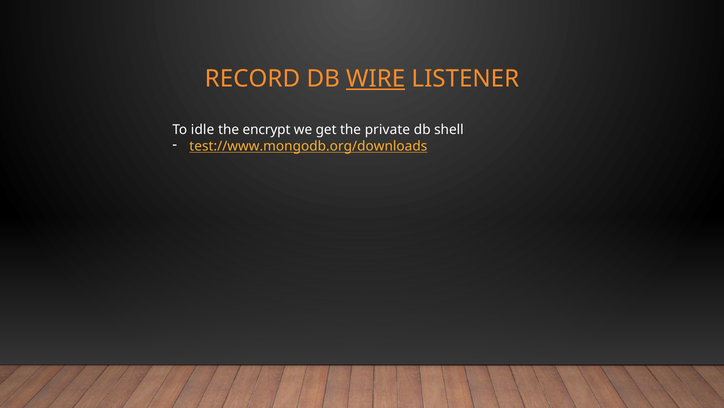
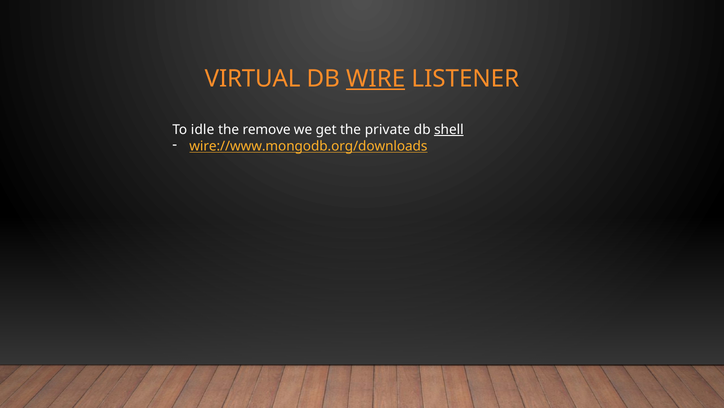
RECORD: RECORD -> VIRTUAL (253, 79)
encrypt: encrypt -> remove (267, 130)
shell underline: none -> present (449, 130)
test://www.mongodb.org/downloads: test://www.mongodb.org/downloads -> wire://www.mongodb.org/downloads (308, 146)
